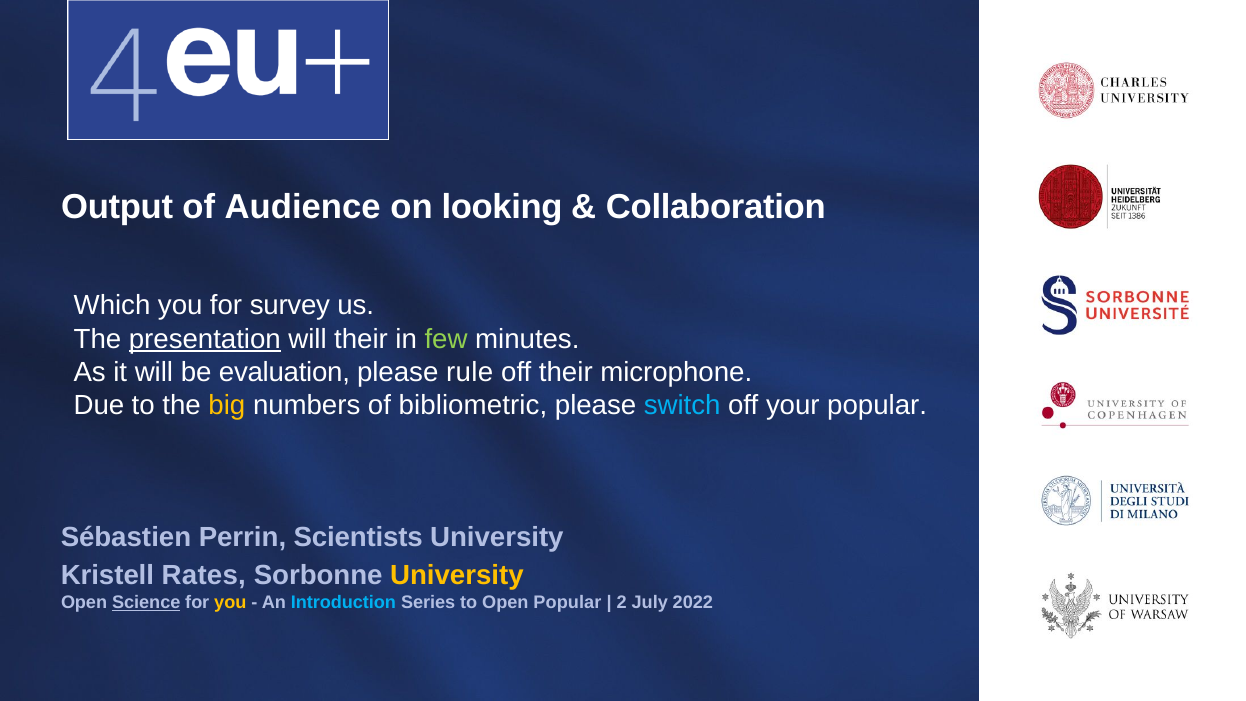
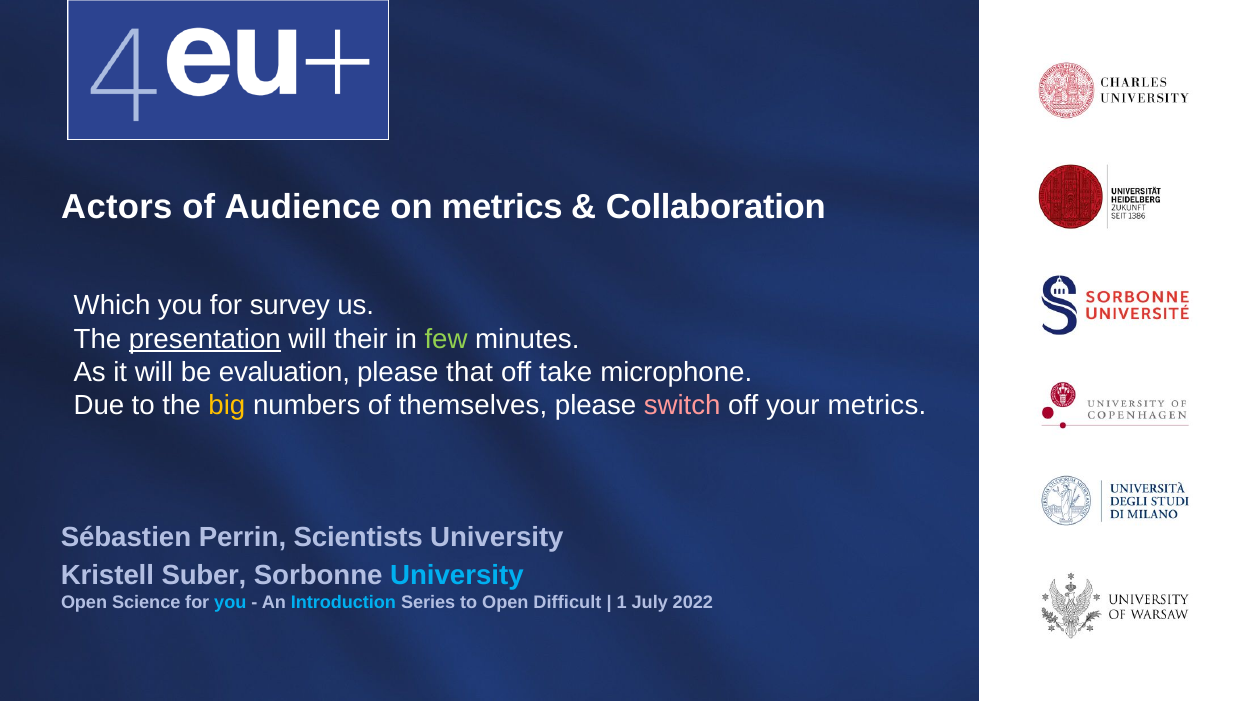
Output: Output -> Actors (117, 207)
on looking: looking -> metrics (502, 207)
rule: rule -> that (470, 372)
off their: their -> take (566, 372)
bibliometric: bibliometric -> themselves (473, 405)
switch colour: light blue -> pink (682, 405)
your popular: popular -> metrics (877, 405)
Rates: Rates -> Suber (204, 575)
University colour: yellow -> light blue (457, 575)
Science underline: present -> none (146, 602)
you colour: yellow -> light blue (230, 602)
Open Popular: Popular -> Difficult (567, 602)
2: 2 -> 1 (622, 602)
